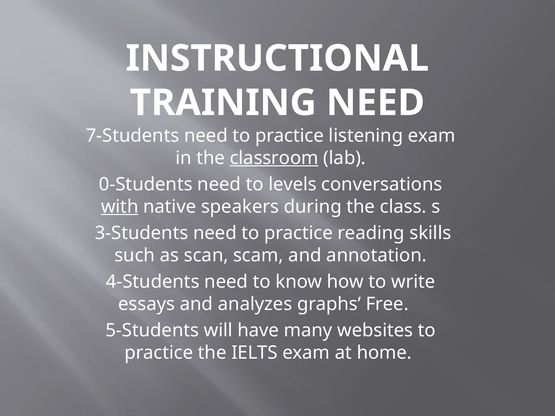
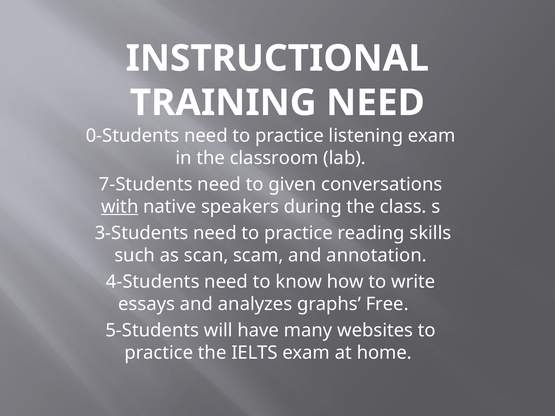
7-Students: 7-Students -> 0-Students (133, 136)
classroom underline: present -> none (274, 158)
0-Students: 0-Students -> 7-Students (146, 185)
levels: levels -> given (292, 185)
